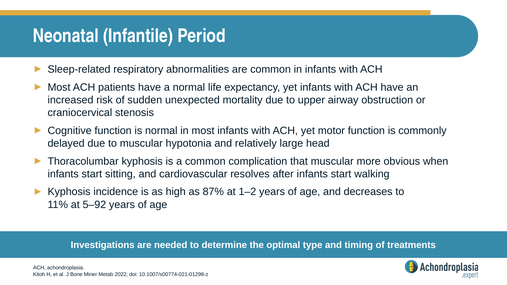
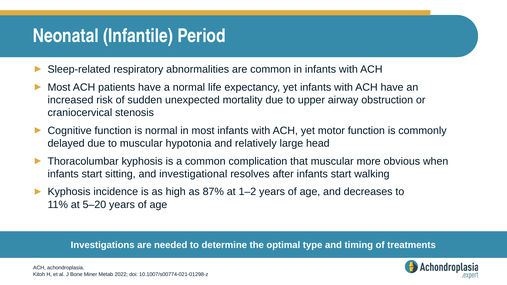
cardiovascular: cardiovascular -> investigational (193, 174)
5–92: 5–92 -> 5–20 (94, 205)
